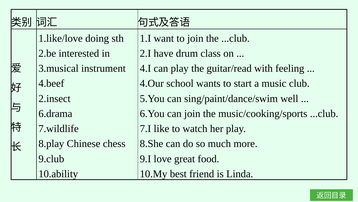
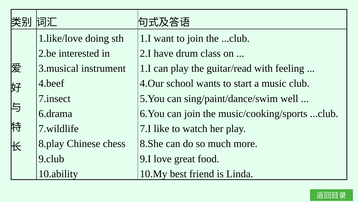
4.I: 4.I -> 1.I (145, 68)
2.insect: 2.insect -> 7.insect (54, 98)
